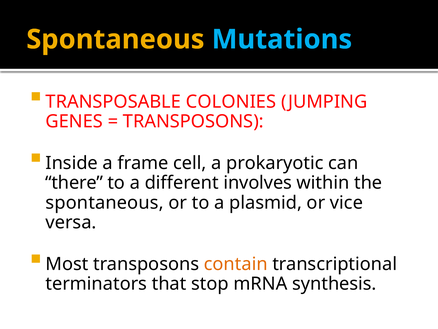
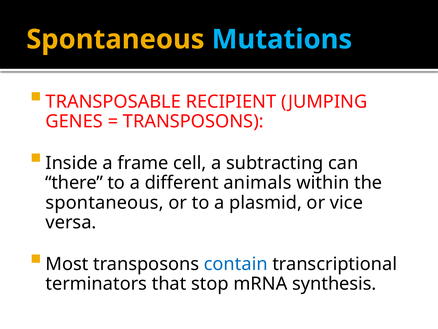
COLONIES: COLONIES -> RECIPIENT (231, 102)
prokaryotic: prokaryotic -> subtracting (275, 163)
involves: involves -> animals (258, 183)
contain colour: orange -> blue (236, 264)
